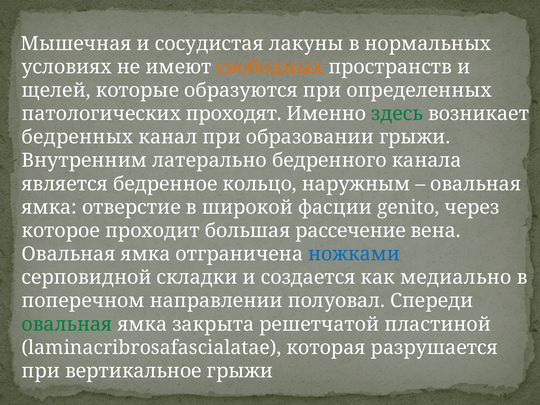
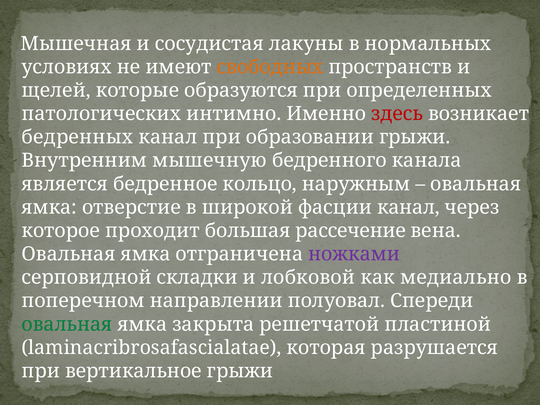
проходят: проходят -> интимно (234, 114)
здесь colour: green -> red (397, 114)
латерально: латерально -> мышечную (209, 161)
фасции genito: genito -> канал (408, 207)
ножками colour: blue -> purple (354, 254)
создается: создается -> лобковой (308, 277)
